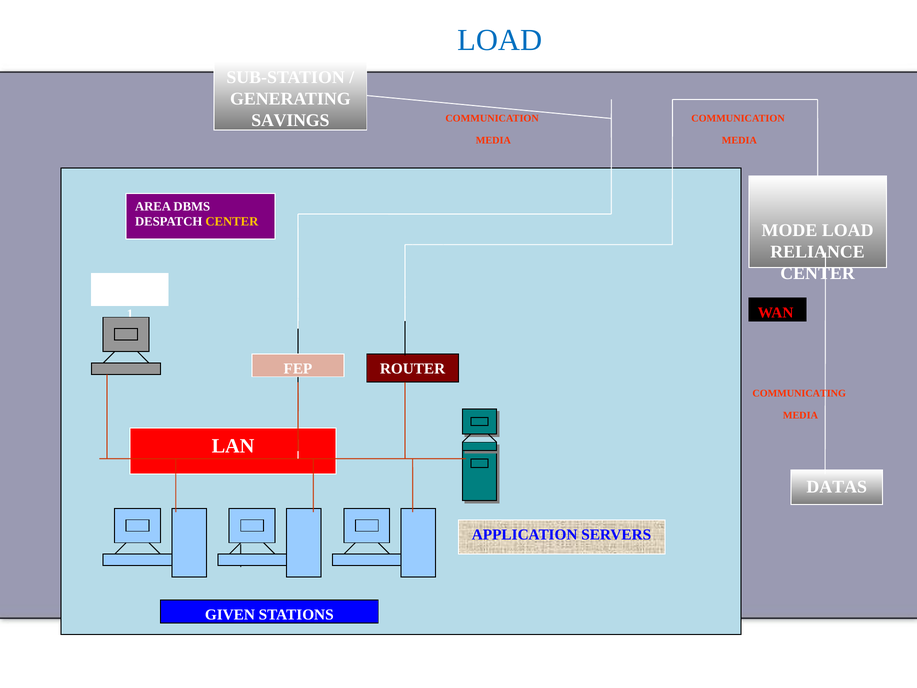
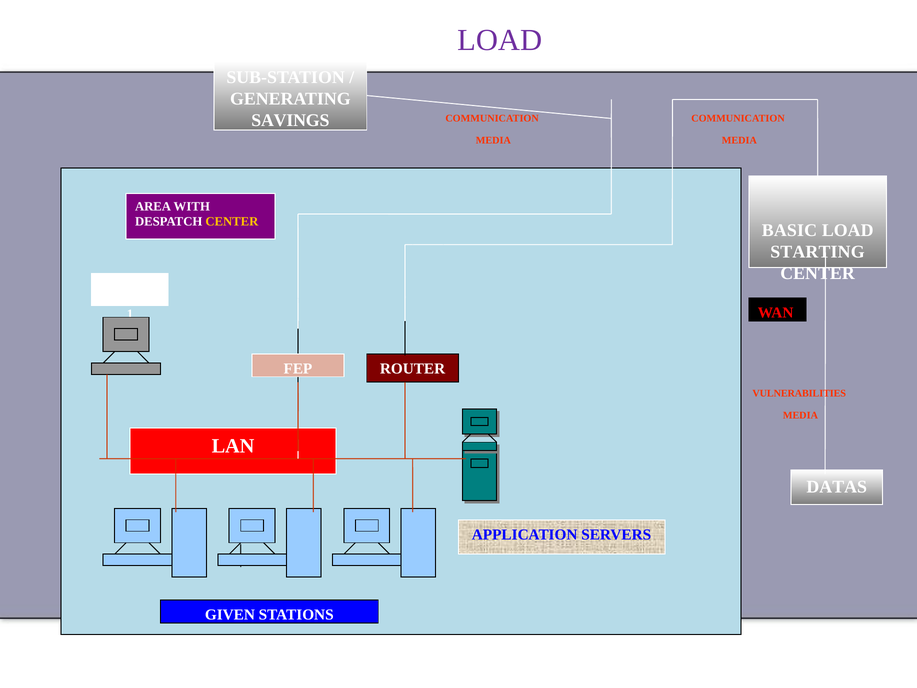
LOAD colour: blue -> purple (500, 40)
DBMS: DBMS -> WITH (192, 206)
MODE: MODE -> BASIC (789, 231)
RELIANCE: RELIANCE -> STARTING (817, 252)
COMMUNICATING: COMMUNICATING -> VULNERABILITIES (799, 393)
